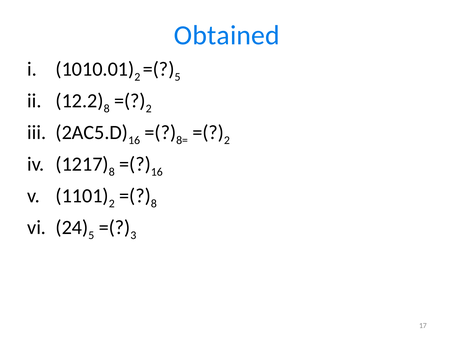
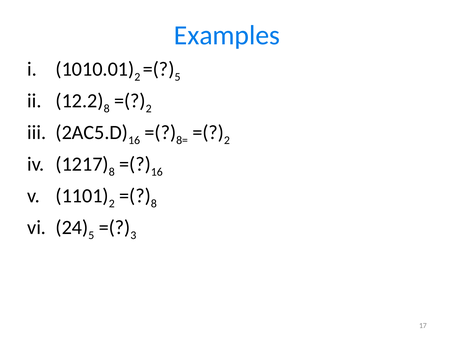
Obtained: Obtained -> Examples (227, 35)
